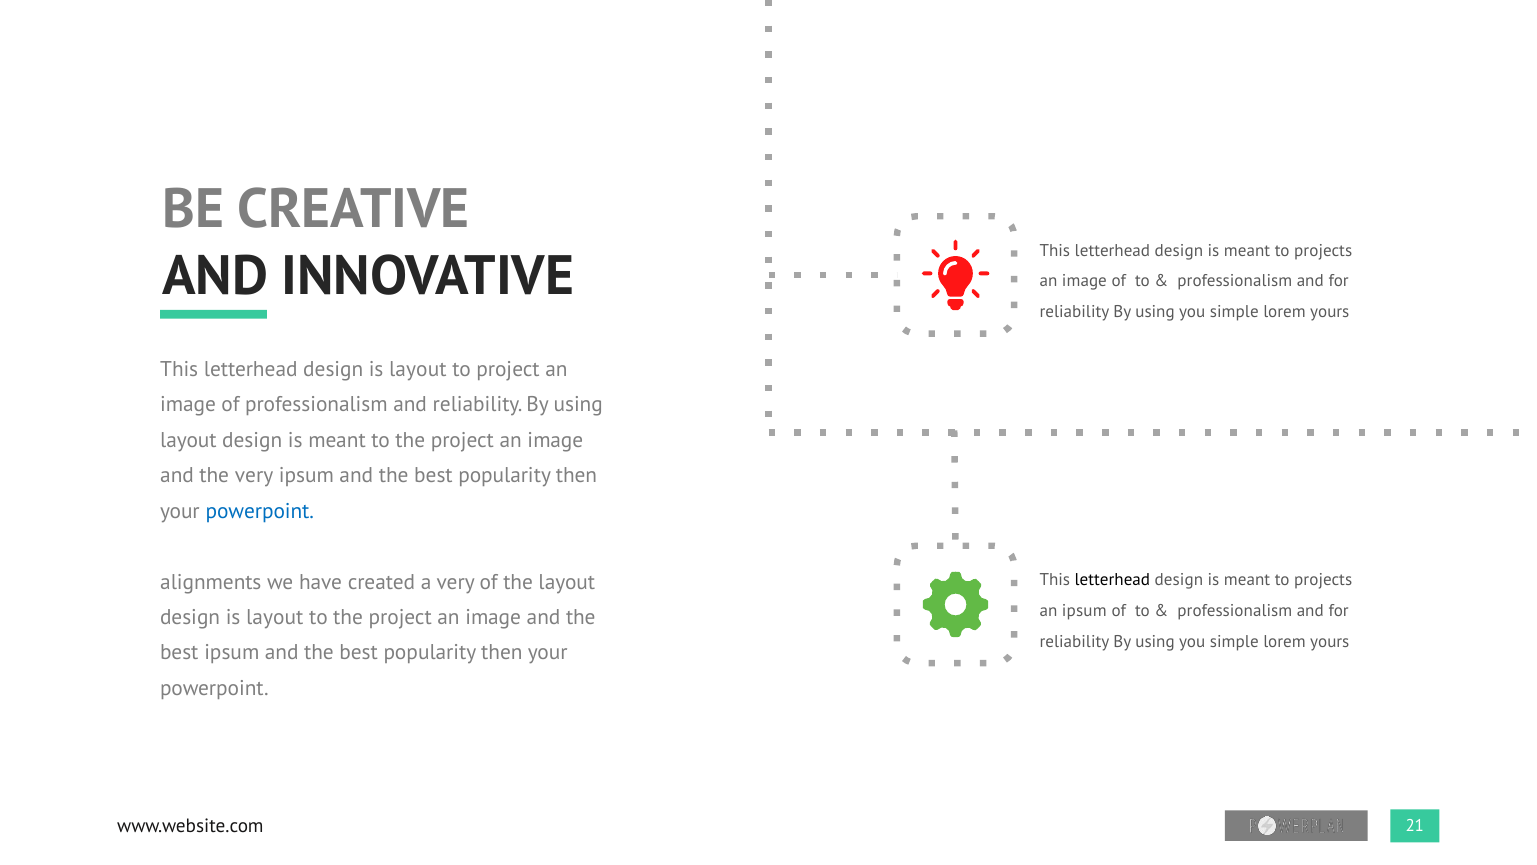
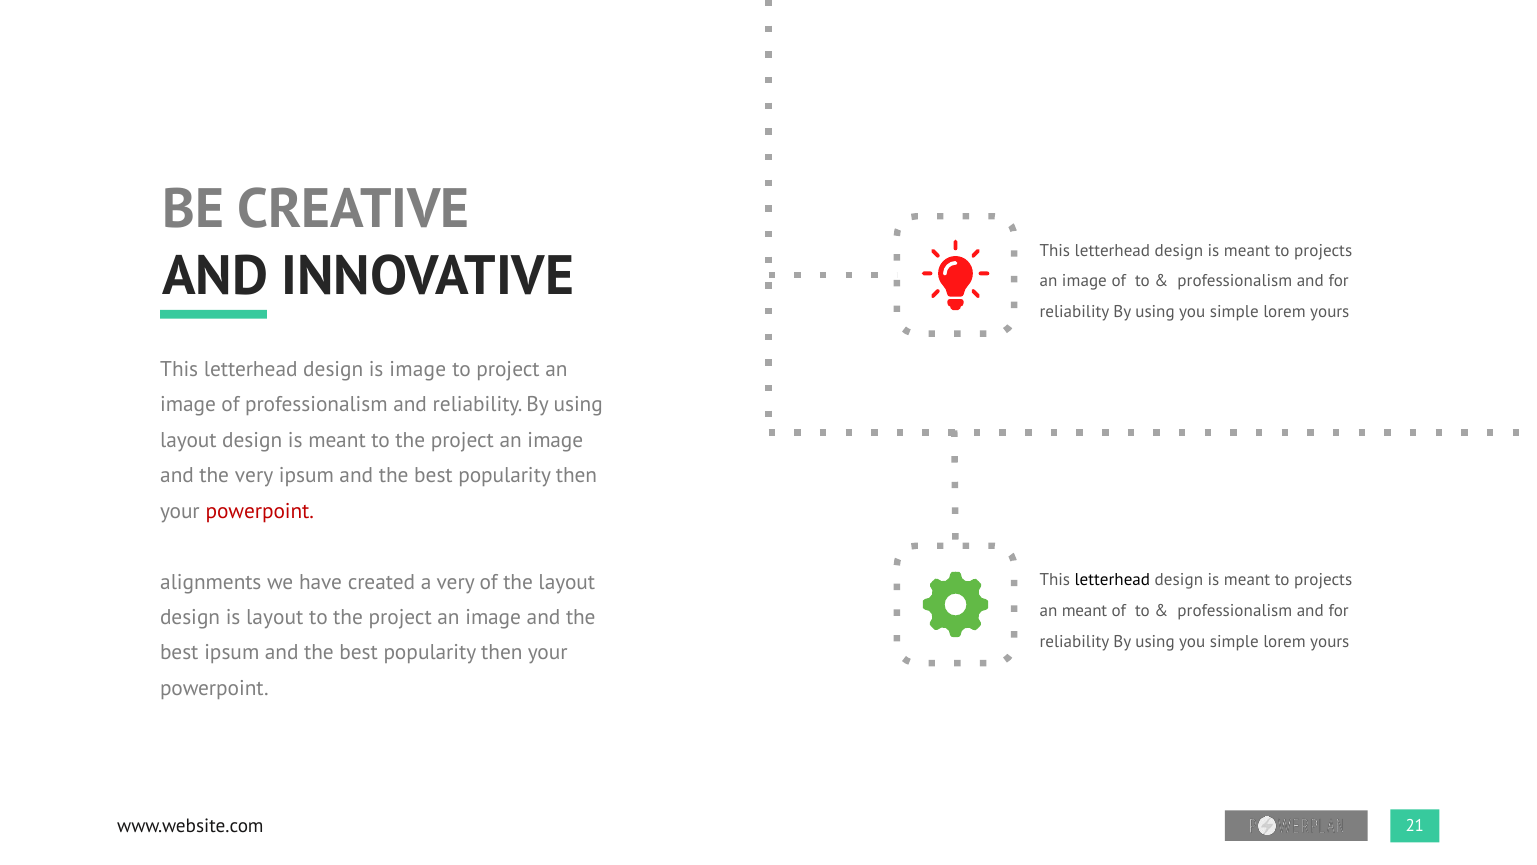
letterhead design is layout: layout -> image (418, 369)
powerpoint colour: blue -> red (260, 511)
an ipsum: ipsum -> meant (1085, 610)
